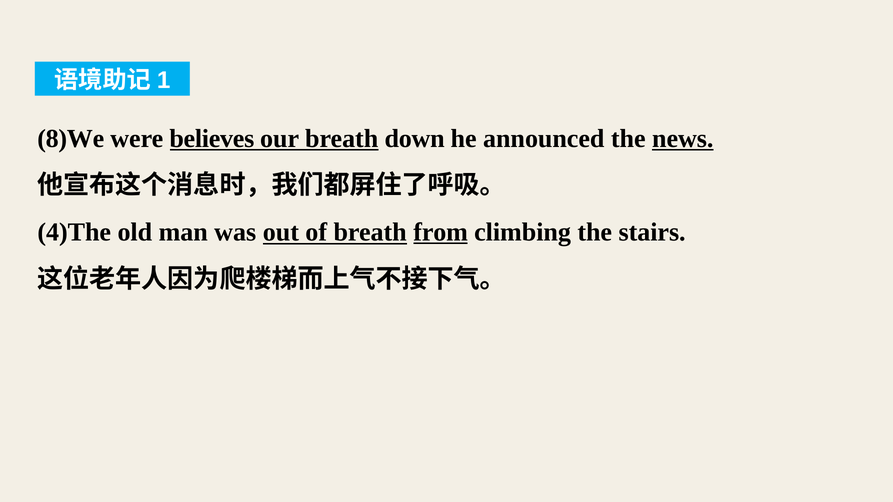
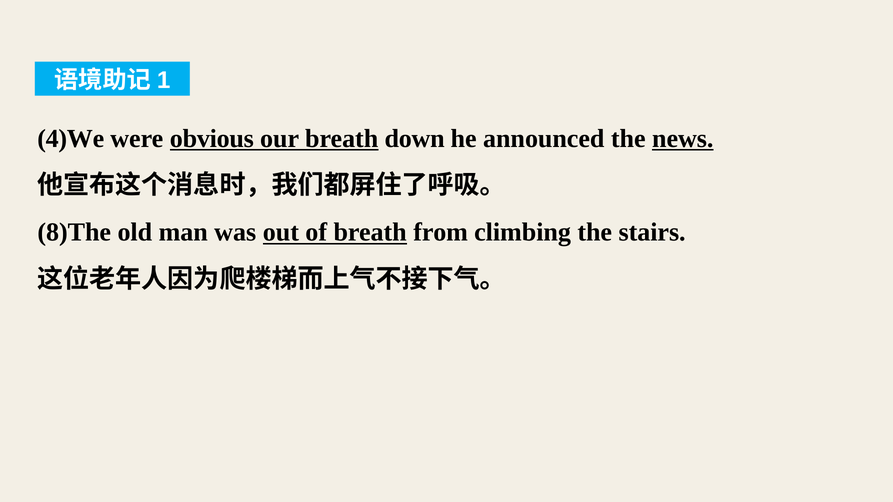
8)We: 8)We -> 4)We (71, 139)
believes: believes -> obvious (212, 139)
4)The: 4)The -> 8)The (74, 232)
from underline: present -> none (441, 232)
